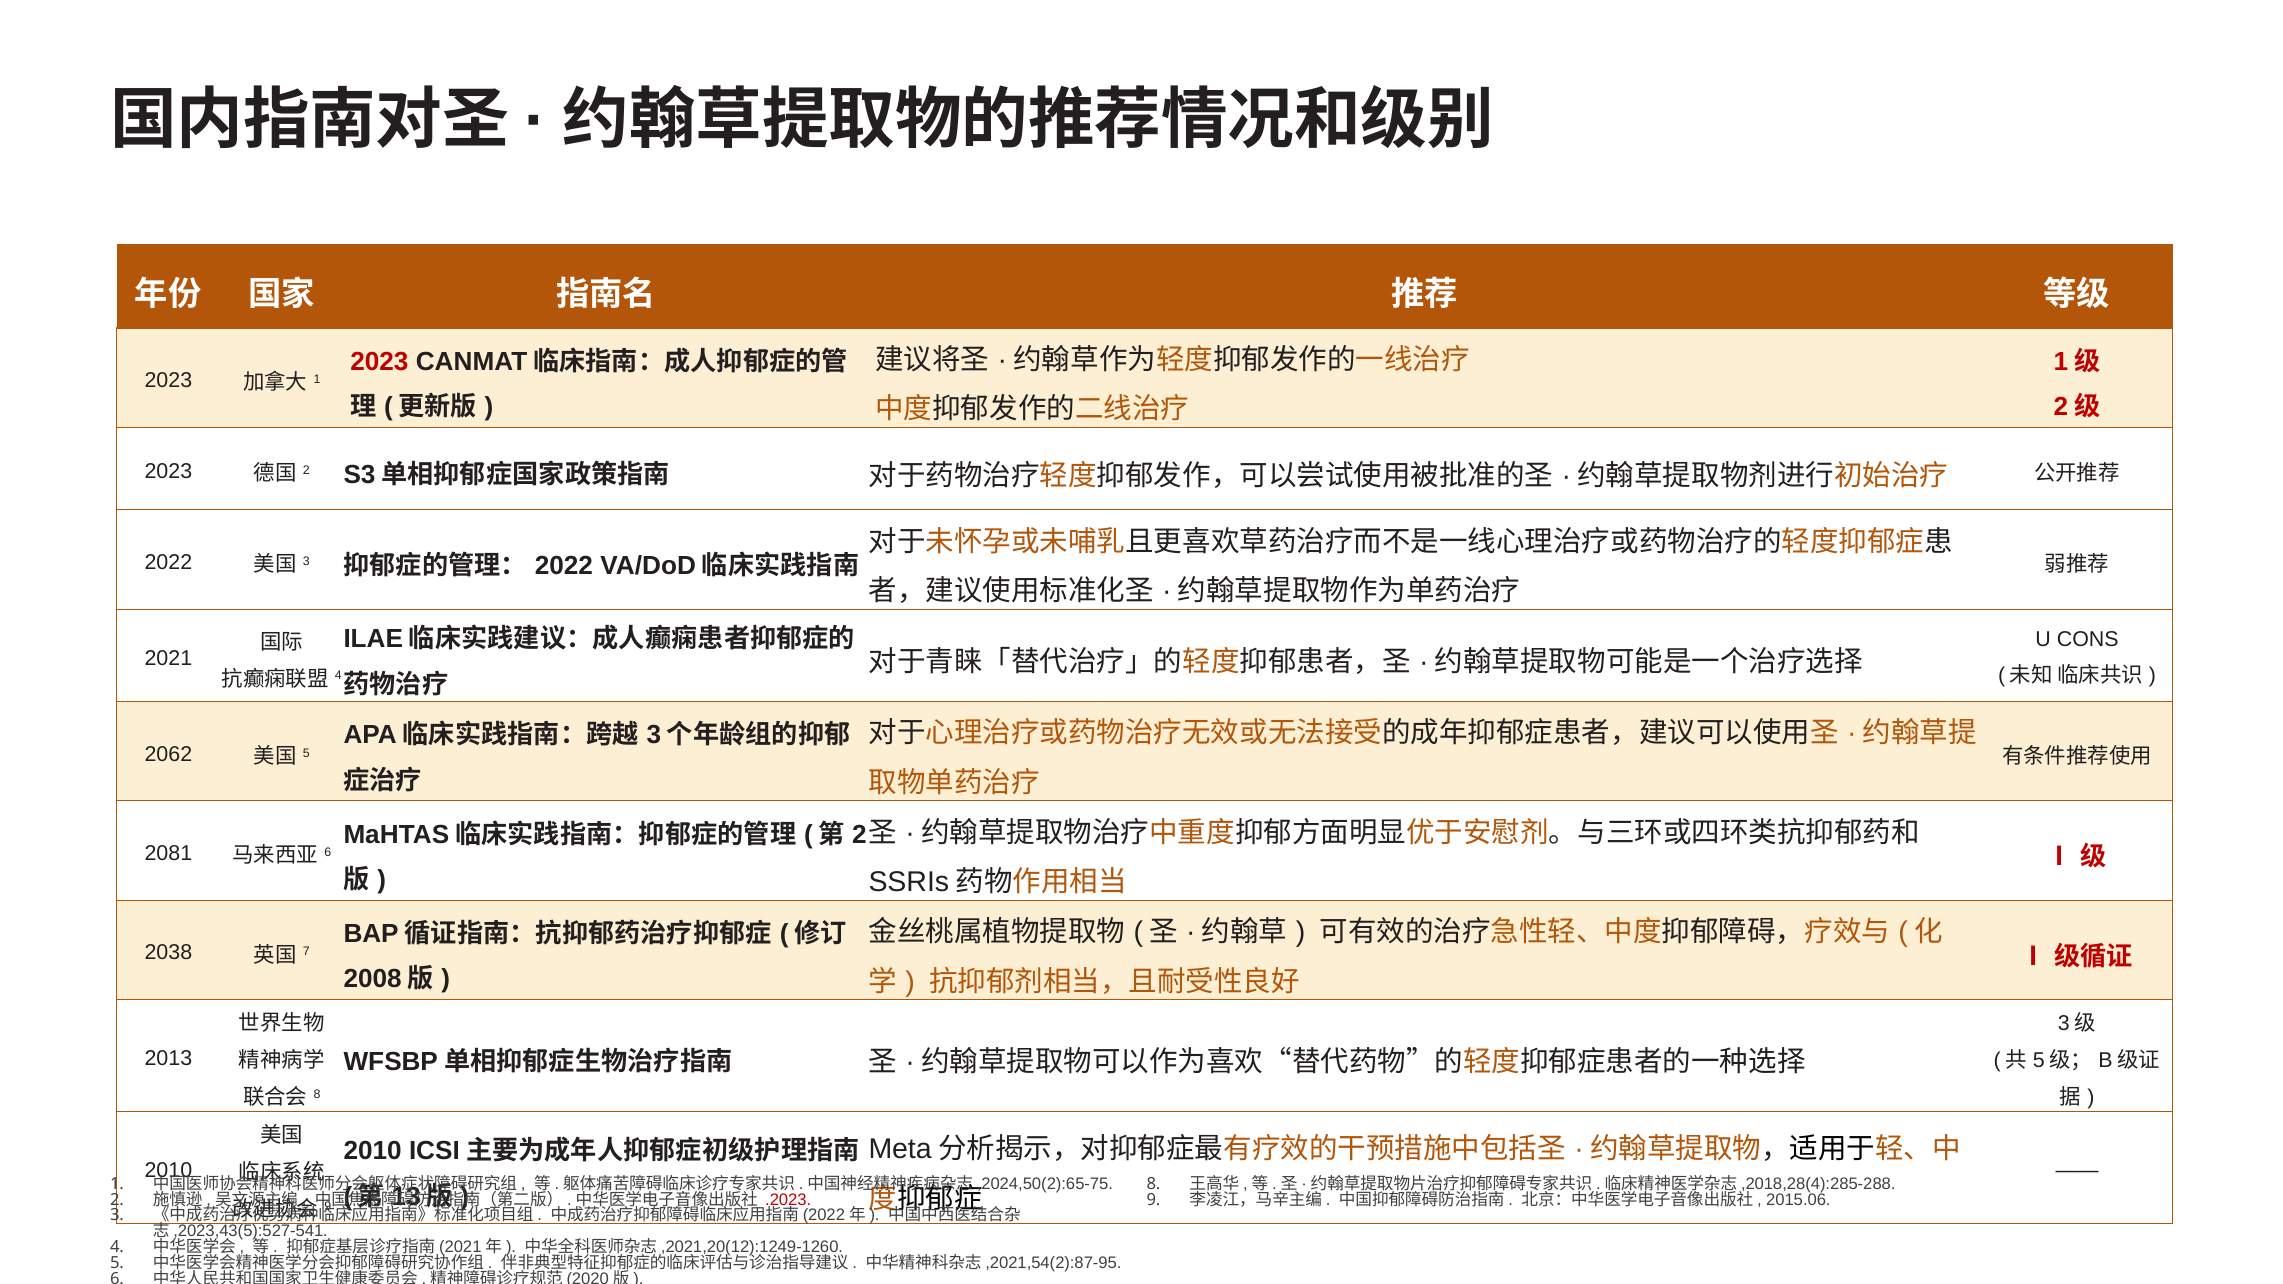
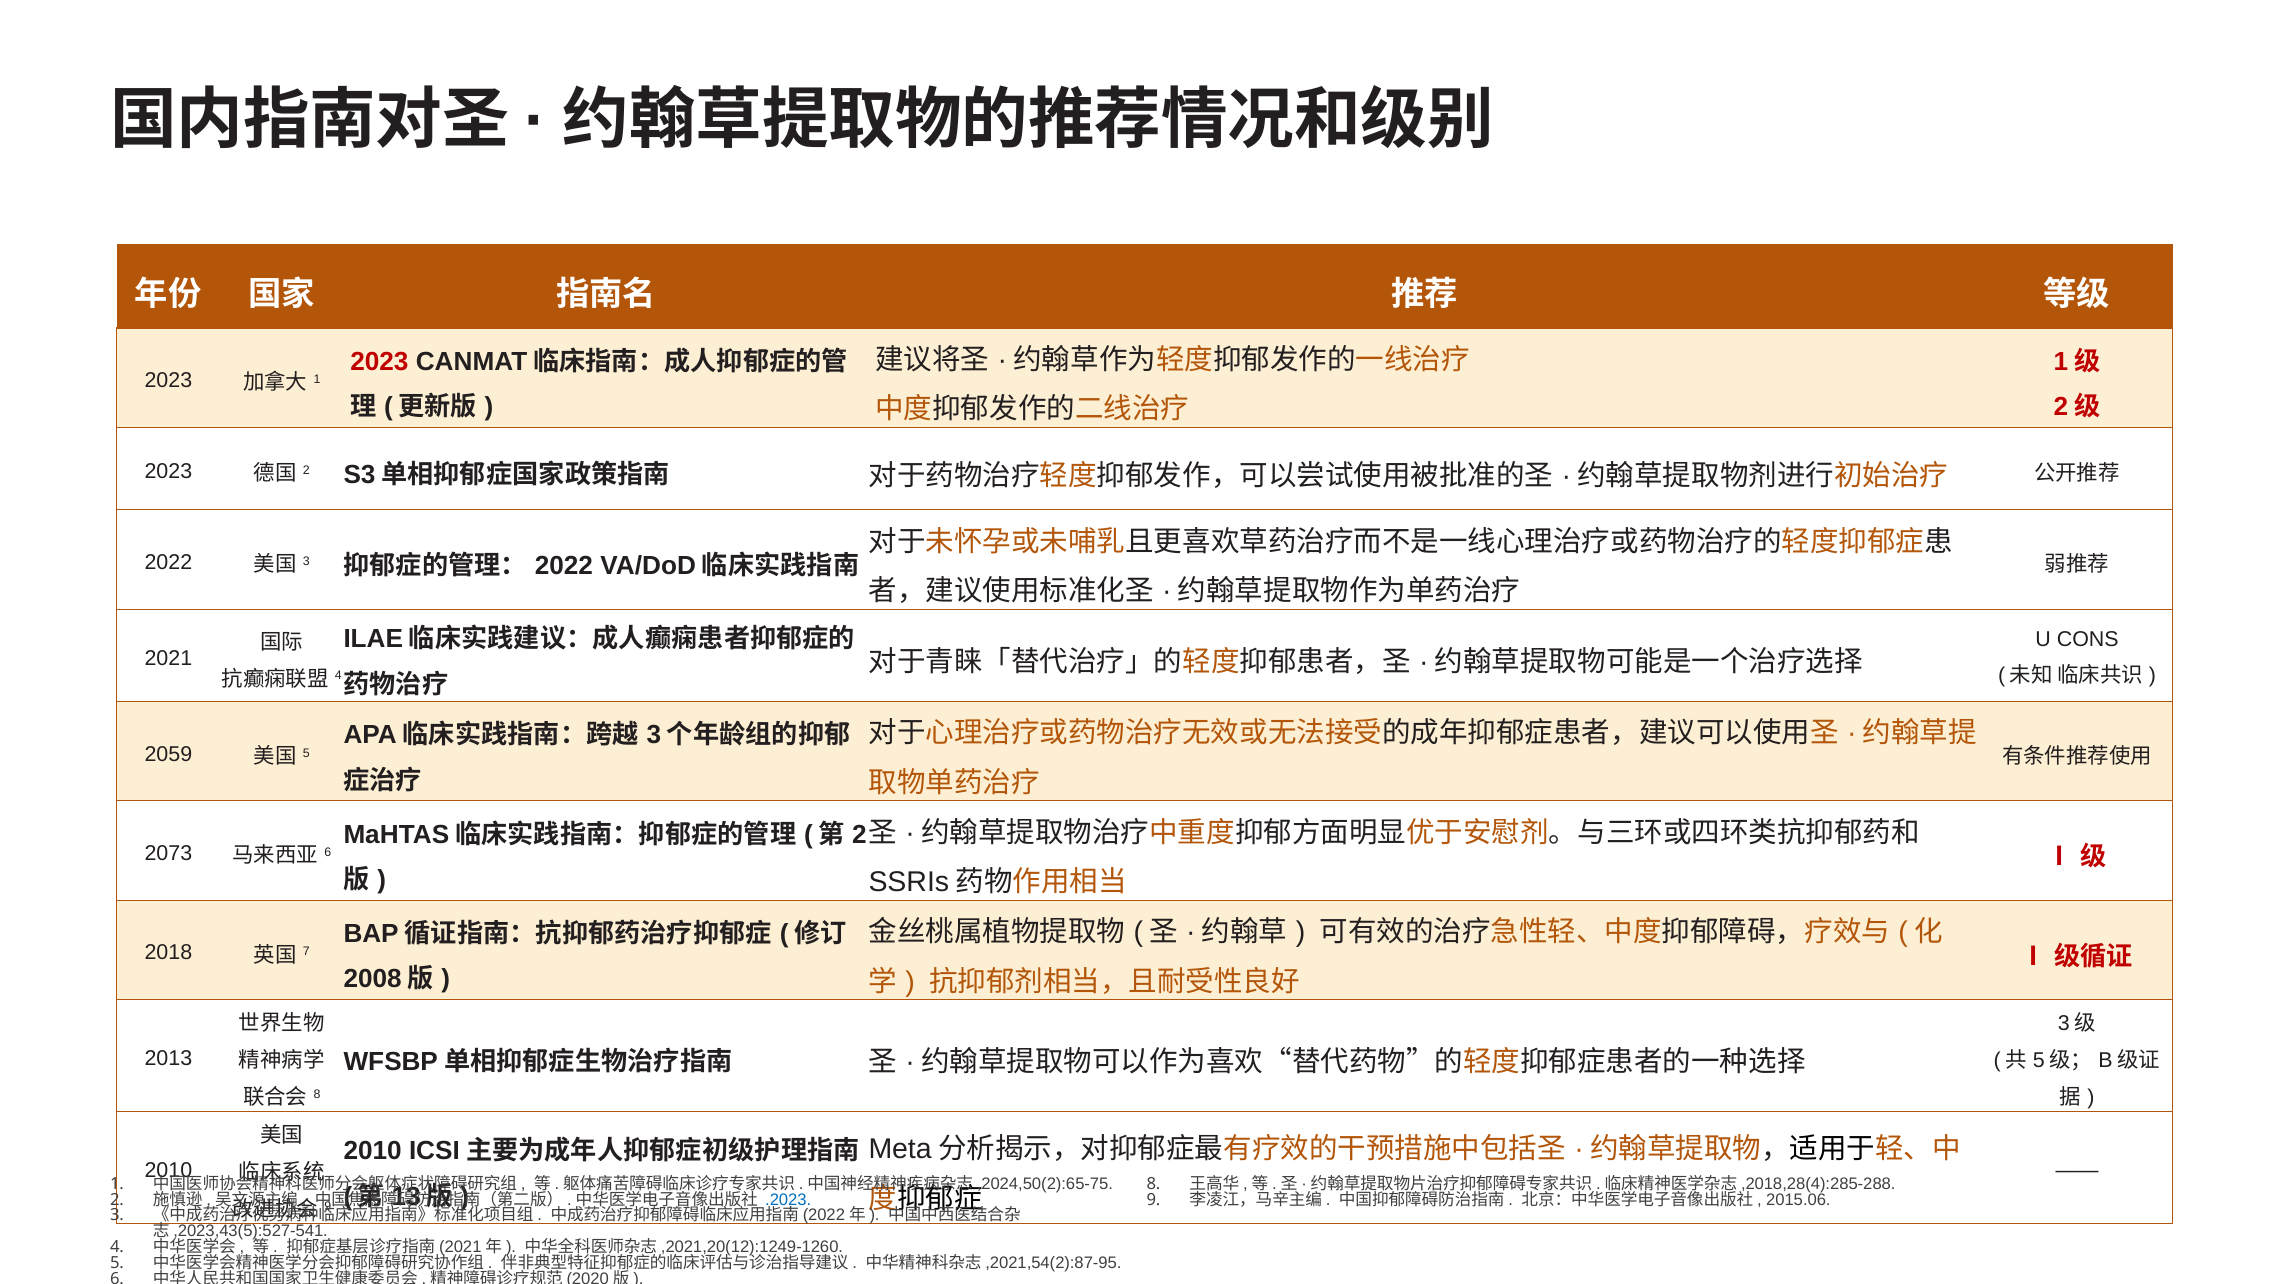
2062: 2062 -> 2059 (168, 754)
2081: 2081 -> 2073 (168, 853)
2038: 2038 -> 2018 (168, 953)
.2023 colour: red -> blue (788, 1200)
